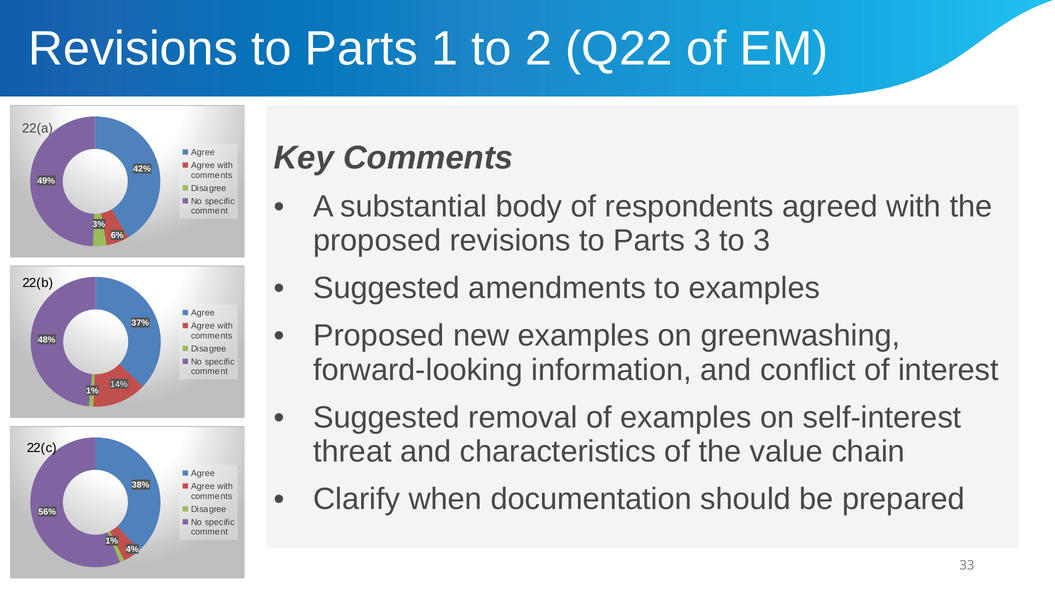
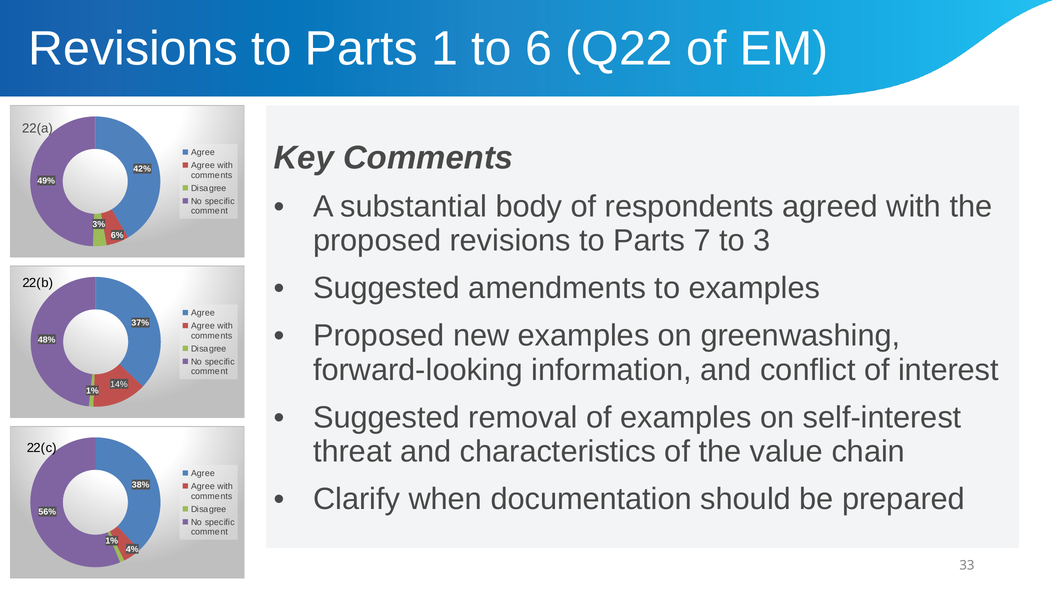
2: 2 -> 6 (538, 49)
Parts 3: 3 -> 7 (702, 241)
